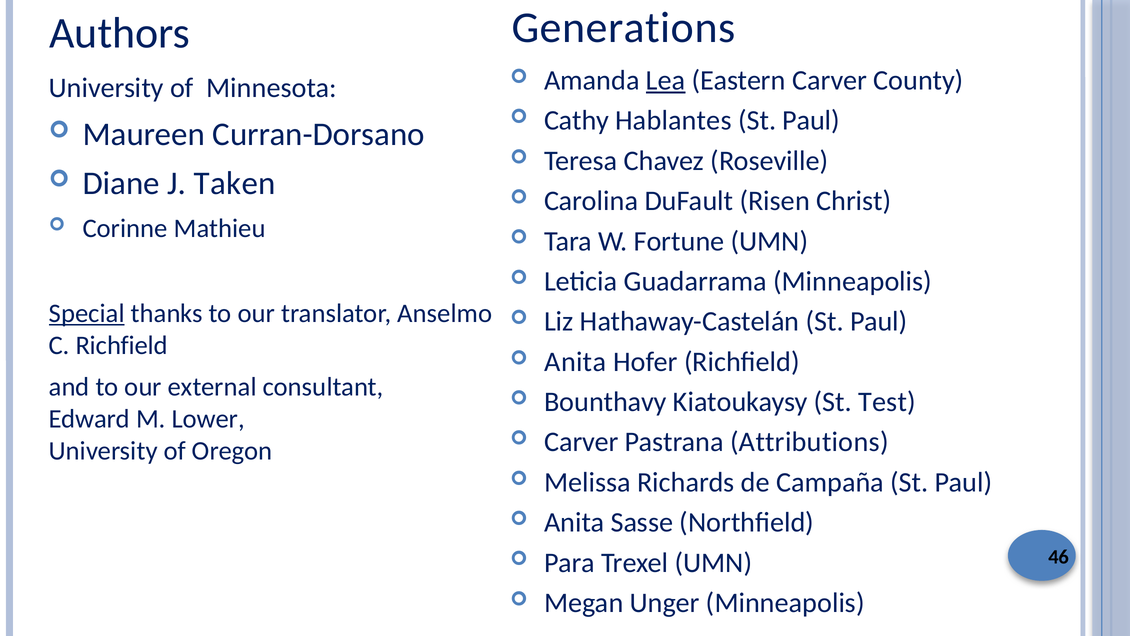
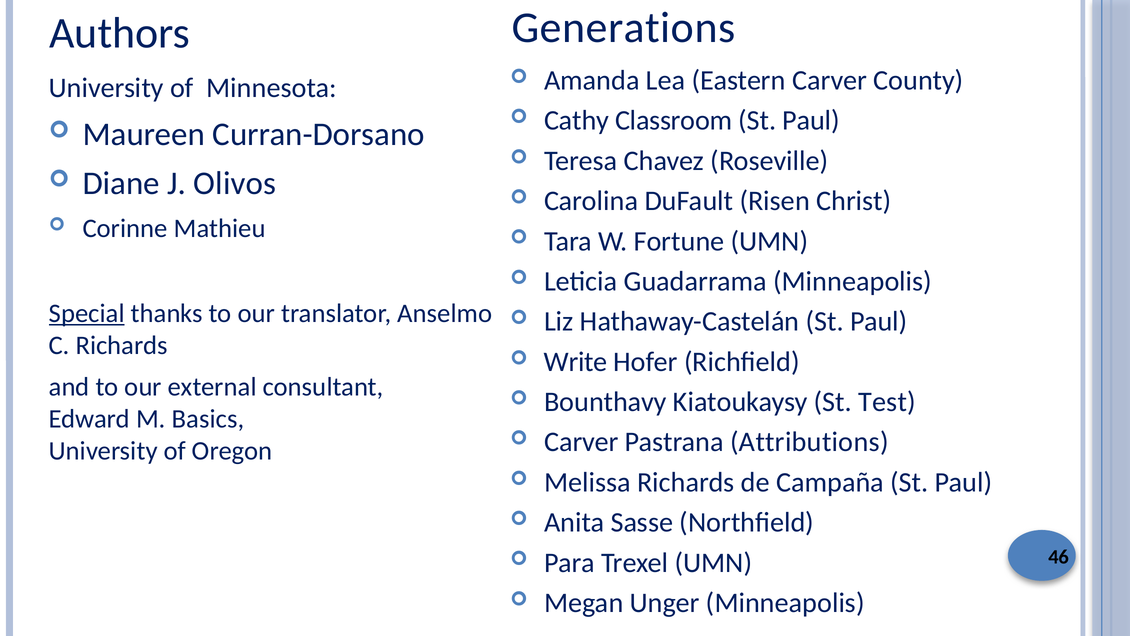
Lea underline: present -> none (666, 80)
Hablantes: Hablantes -> Classroom (674, 121)
Taken: Taken -> Olivos (235, 183)
C Richfield: Richfield -> Richards (122, 345)
Anita: Anita -> Write (576, 362)
Lower: Lower -> Basics (208, 419)
